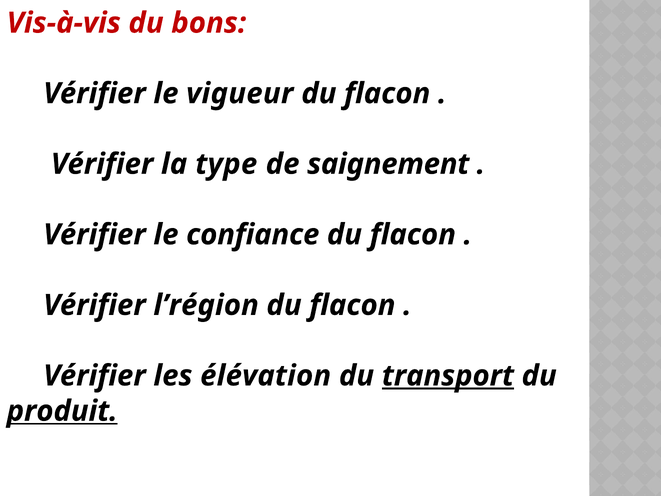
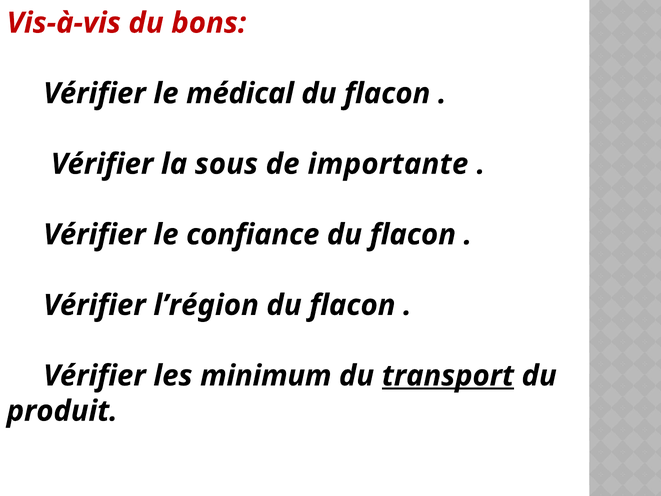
vigueur: vigueur -> médical (240, 93)
type: type -> sous (226, 164)
saignement: saignement -> importante (388, 164)
élévation: élévation -> minimum (266, 376)
produit underline: present -> none (62, 411)
